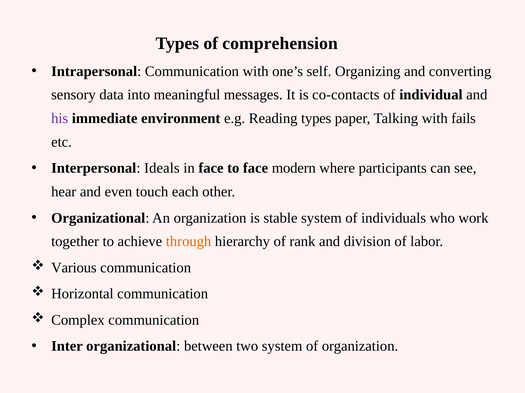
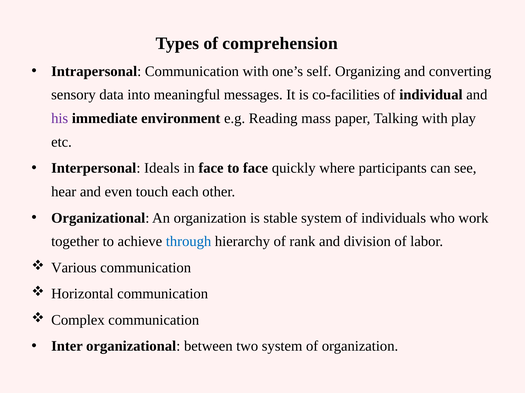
co-contacts: co-contacts -> co-facilities (346, 95)
Reading types: types -> mass (316, 119)
fails: fails -> play (464, 119)
modern: modern -> quickly (294, 168)
through colour: orange -> blue (189, 242)
